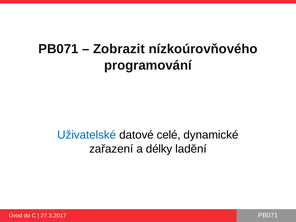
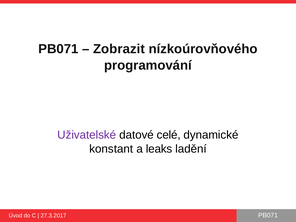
Uživatelské colour: blue -> purple (87, 135)
zařazení: zařazení -> konstant (111, 149)
délky: délky -> leaks (159, 149)
